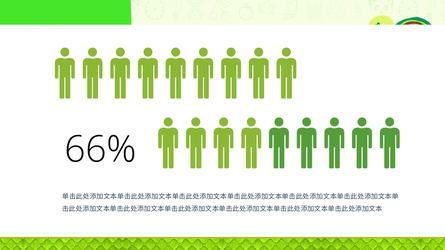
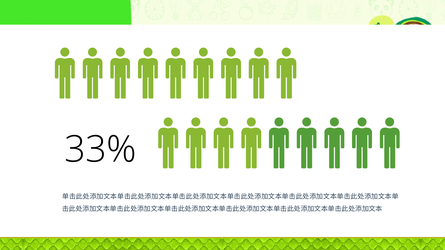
66%: 66% -> 33% (100, 150)
